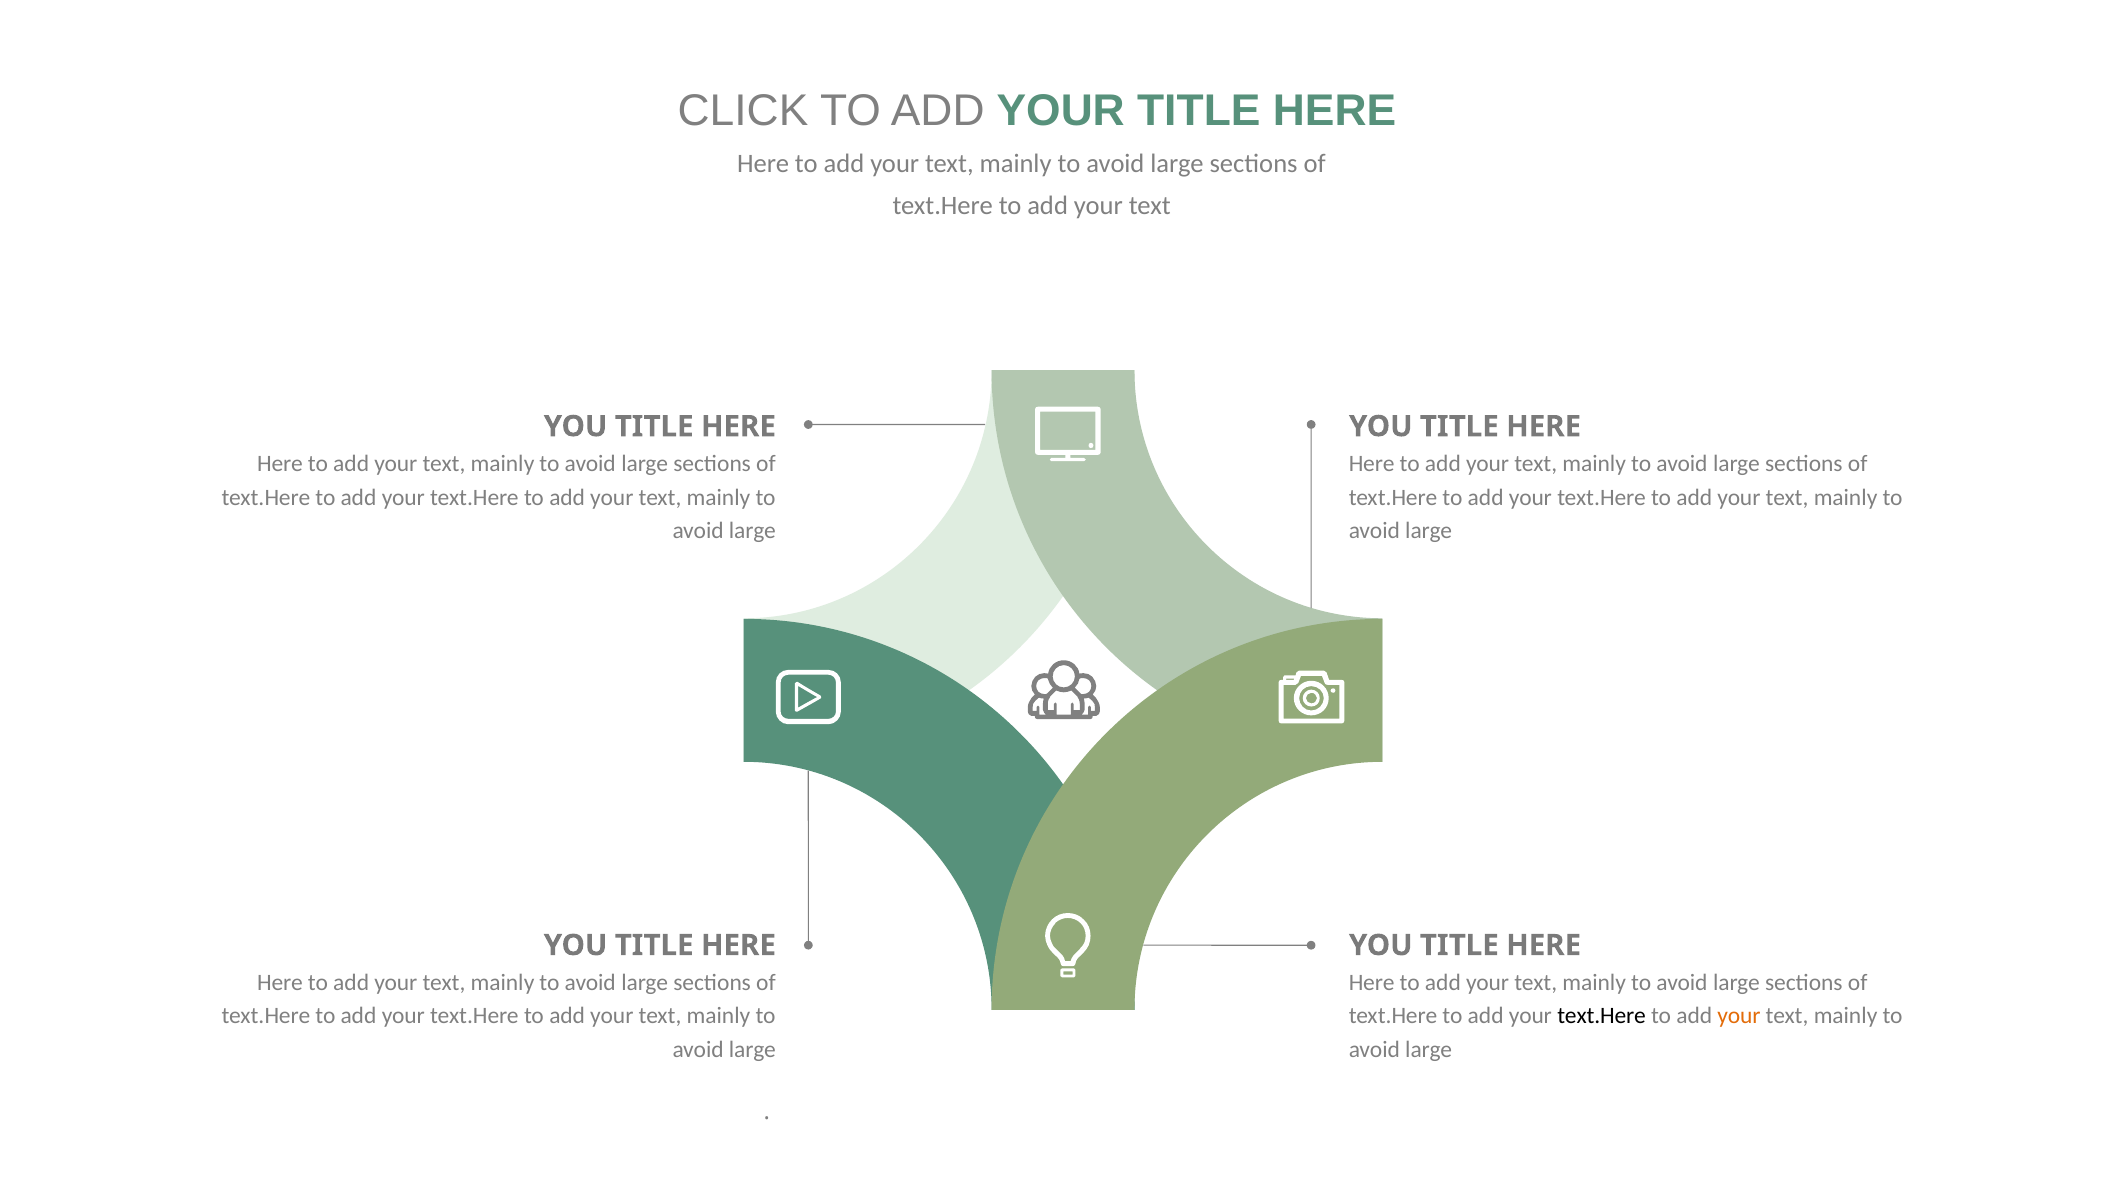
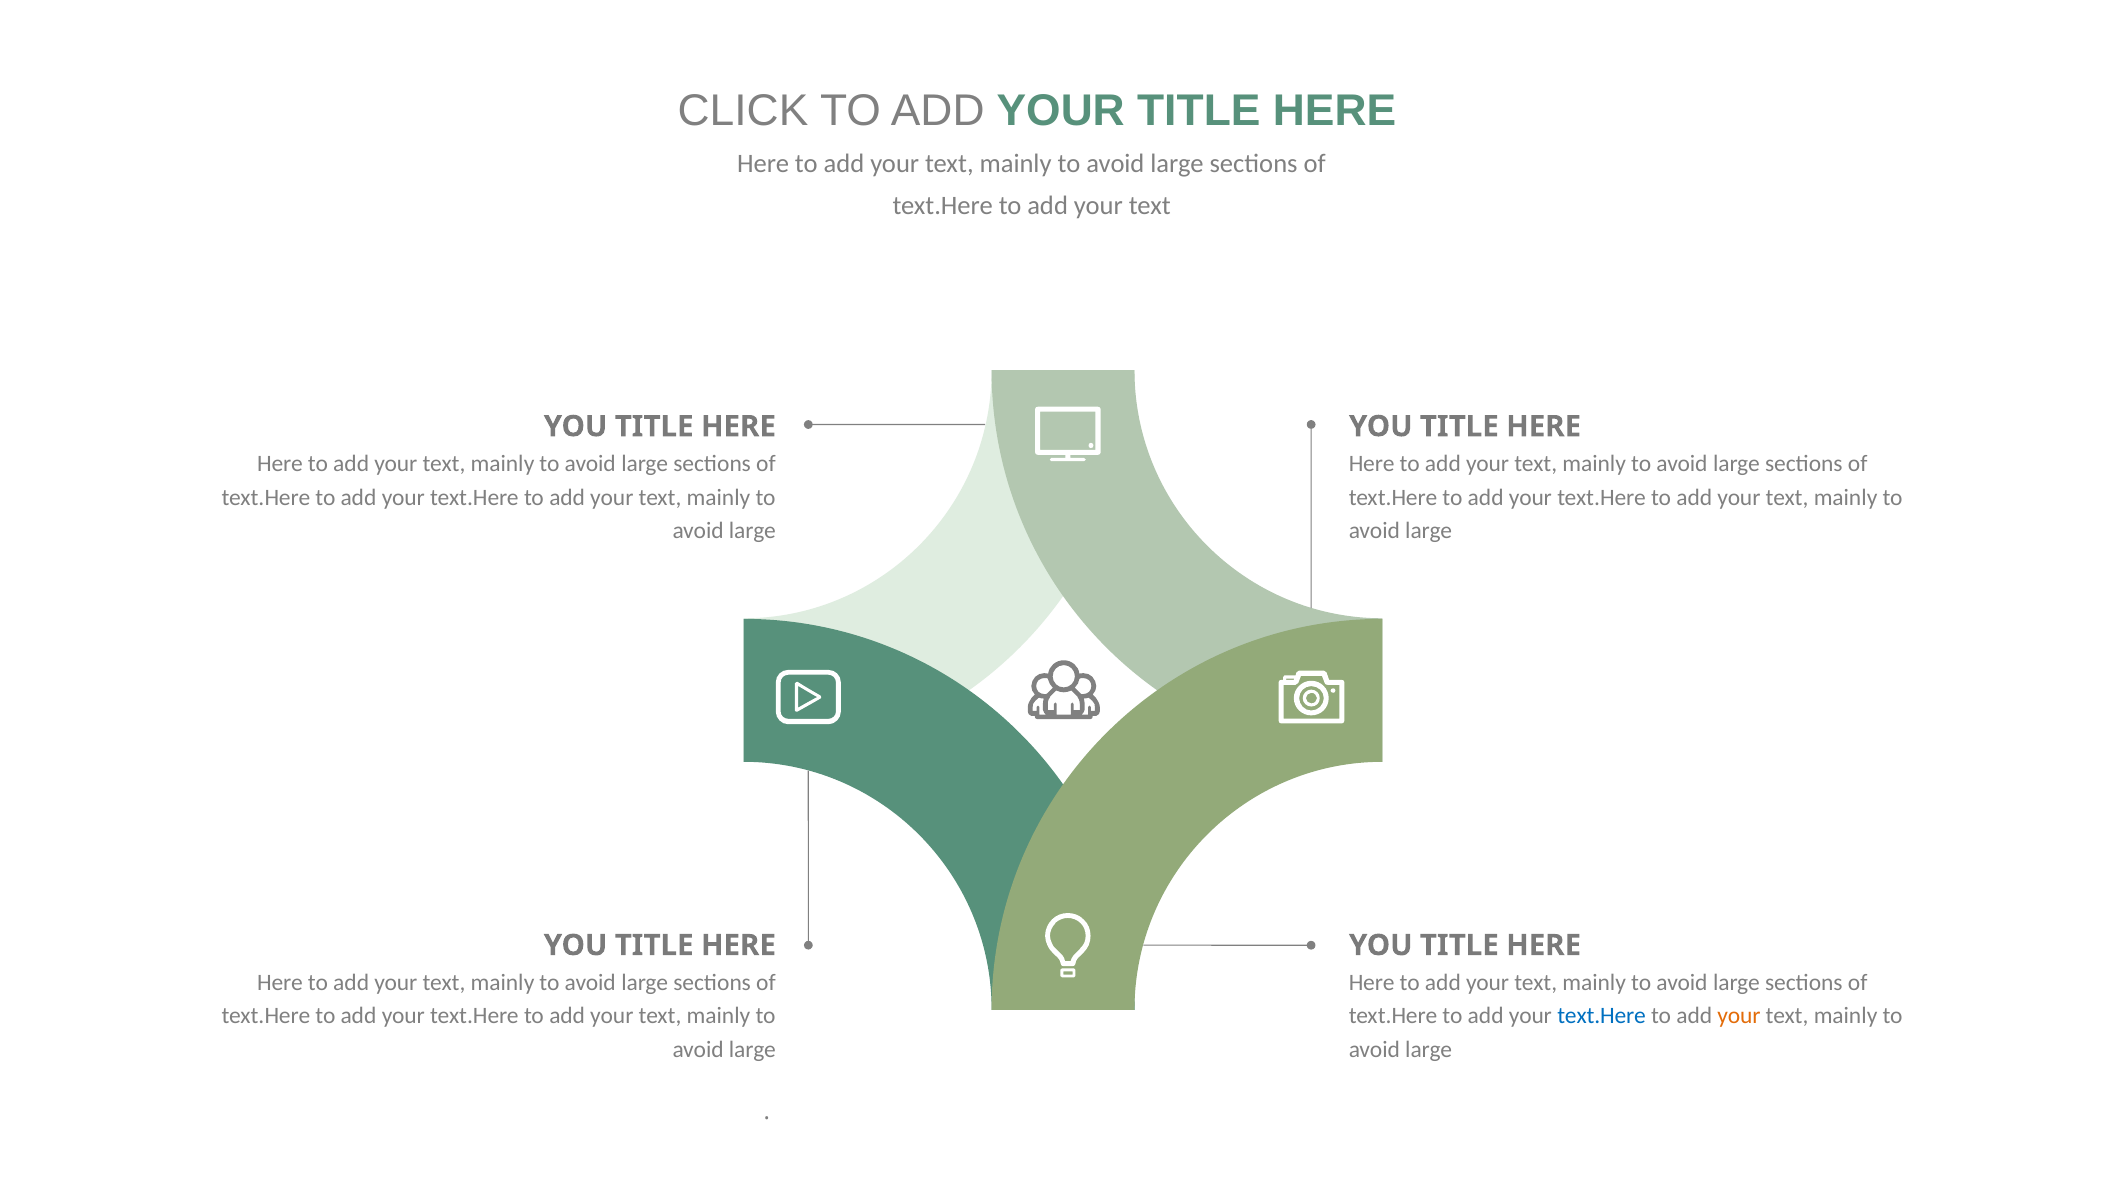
text.Here colour: black -> blue (1602, 1016)
